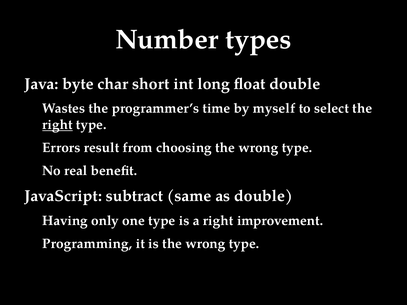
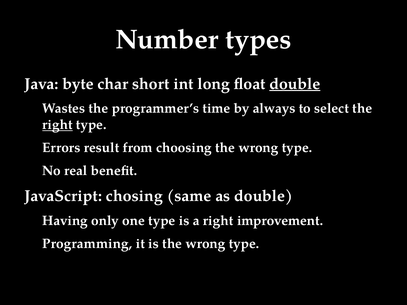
double underline: none -> present (295, 84)
myself: myself -> always (274, 109)
subtract: subtract -> chosing (134, 196)
